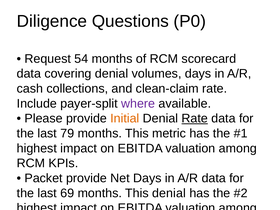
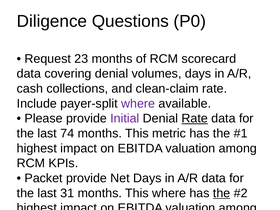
54: 54 -> 23 (81, 59)
Initial colour: orange -> purple (125, 118)
79: 79 -> 74 (67, 133)
69: 69 -> 31 (67, 193)
This denial: denial -> where (169, 193)
the underline: none -> present (222, 193)
